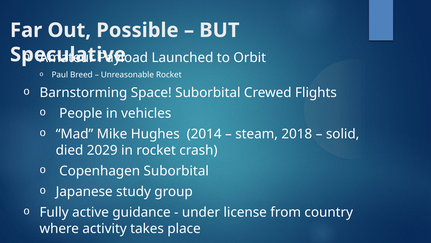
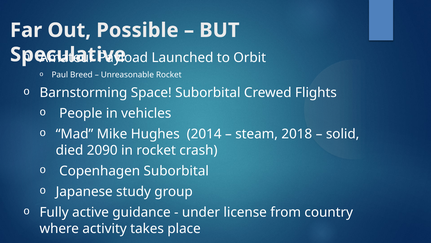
2029: 2029 -> 2090 (102, 150)
